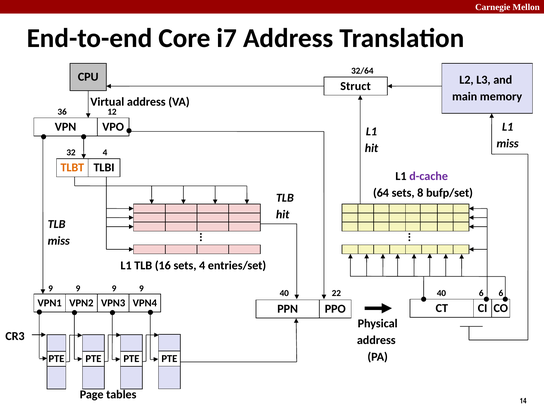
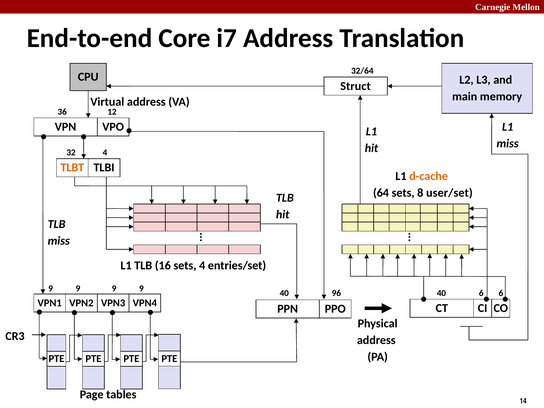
d-cache colour: purple -> orange (429, 176)
bufp/set: bufp/set -> user/set (449, 193)
22: 22 -> 96 (336, 293)
